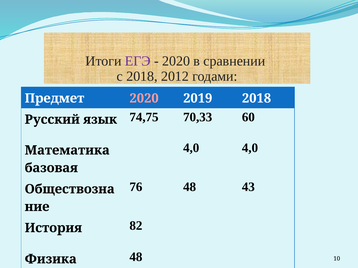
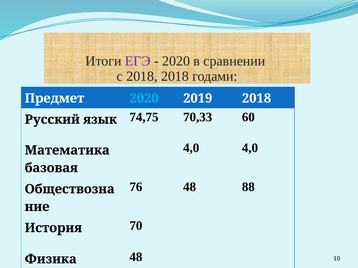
2018 2012: 2012 -> 2018 (175, 76)
2020 colour: pink -> light blue (144, 98)
43: 43 -> 88 (248, 187)
82: 82 -> 70 (136, 226)
